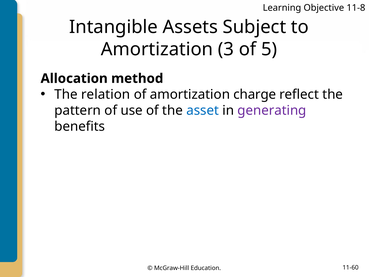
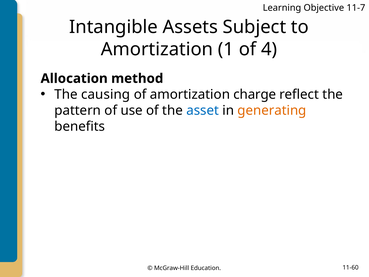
11-8: 11-8 -> 11-7 (356, 8)
3: 3 -> 1 (226, 49)
5: 5 -> 4 (269, 49)
relation: relation -> causing (106, 94)
generating colour: purple -> orange (272, 110)
